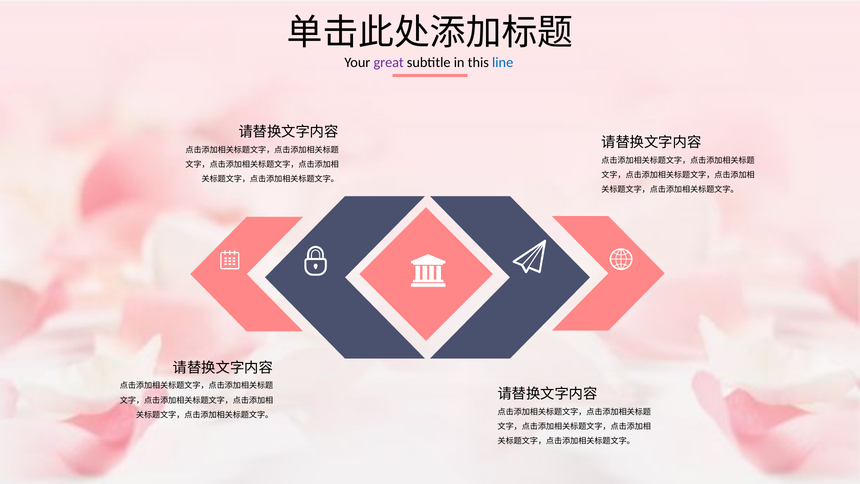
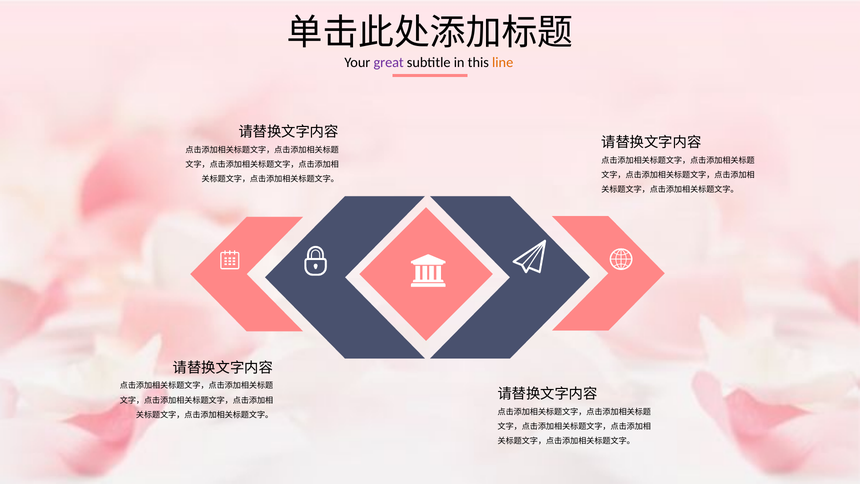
line colour: blue -> orange (503, 62)
